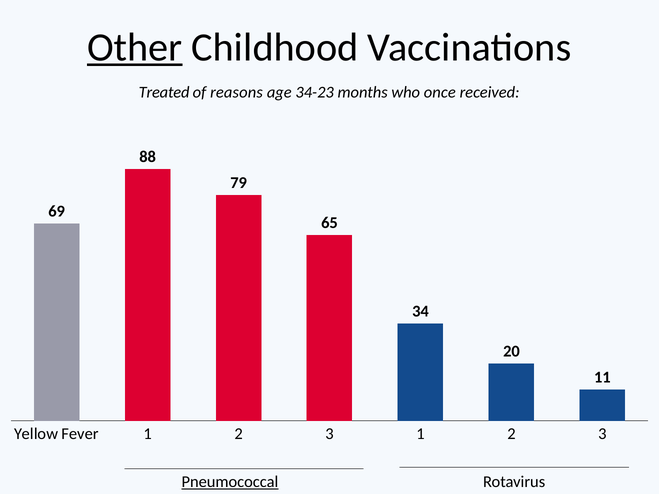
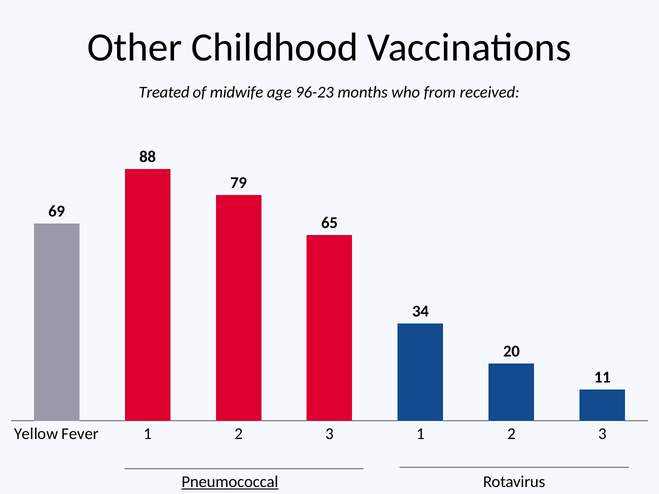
Other underline: present -> none (135, 48)
reasons: reasons -> midwife (237, 92)
34-23: 34-23 -> 96-23 (315, 92)
once: once -> from (440, 92)
